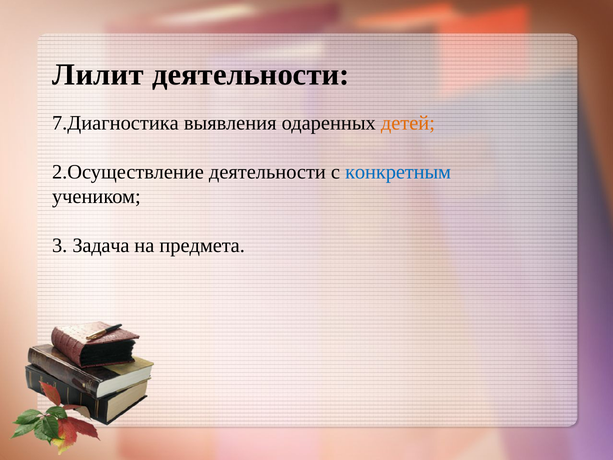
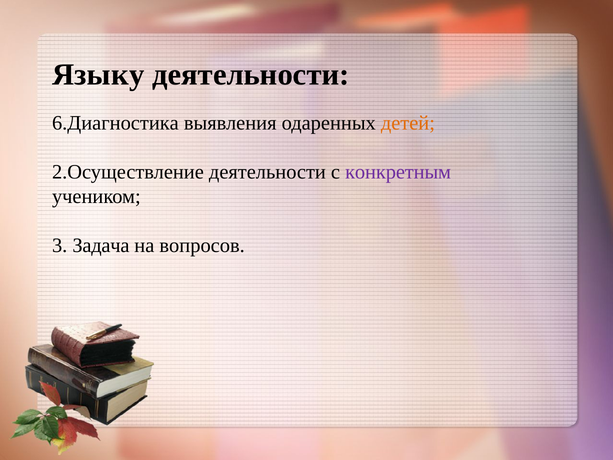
Лилит: Лилит -> Языку (98, 75)
7.Диагностика: 7.Диагностика -> 6.Диагностика (115, 123)
конкретным colour: blue -> purple (398, 172)
предмета: предмета -> вопросов (202, 246)
